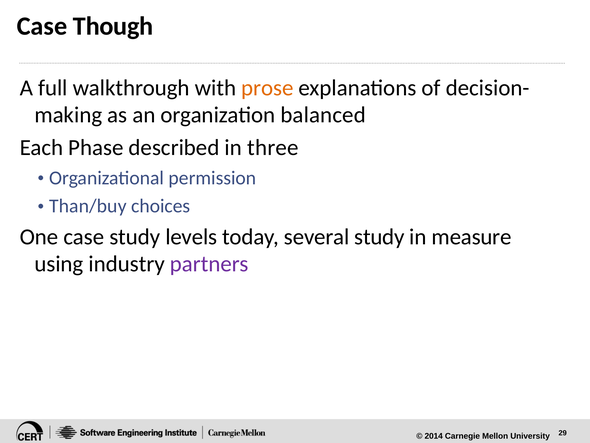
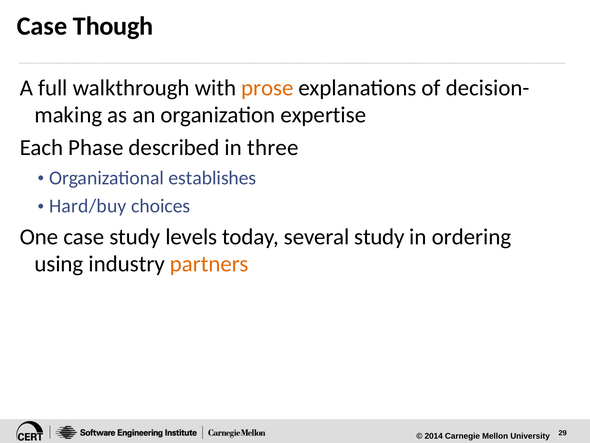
balanced: balanced -> expertise (323, 115)
permission: permission -> establishes (212, 178)
Than/buy: Than/buy -> Hard/buy (88, 206)
measure: measure -> ordering (471, 237)
partners colour: purple -> orange (209, 264)
